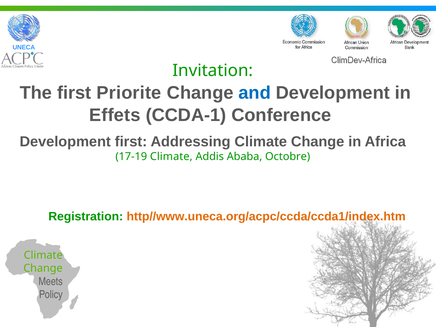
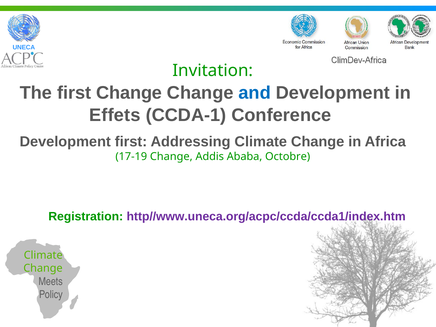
first Priorite: Priorite -> Change (129, 93)
17-19 Climate: Climate -> Change (171, 157)
http//www.uneca.org/acpc/ccda/ccda1/index.htm colour: orange -> purple (266, 216)
